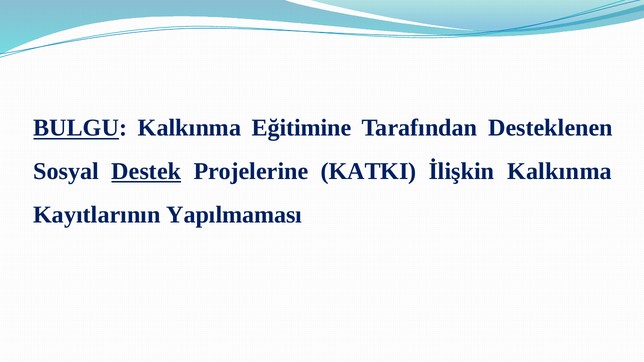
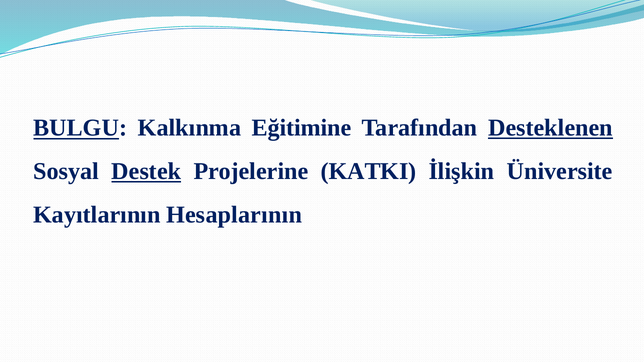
Desteklenen underline: none -> present (550, 128)
İlişkin Kalkınma: Kalkınma -> Üniversite (560, 172)
Yapılmaması: Yapılmaması -> Hesaplarının (234, 215)
